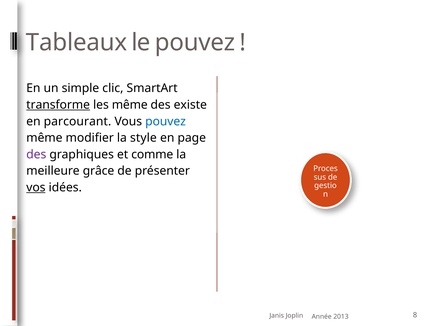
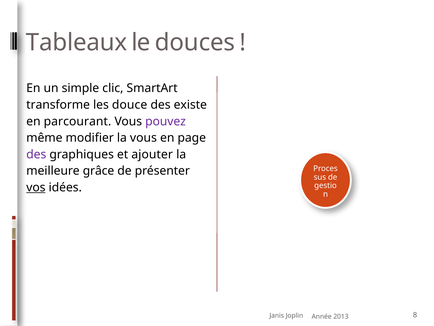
le pouvez: pouvez -> douces (195, 42)
transforme underline: present -> none (58, 105)
les même: même -> douce (130, 105)
pouvez colour: blue -> purple (166, 121)
la style: style -> vous (143, 138)
comme: comme -> ajouter (152, 154)
